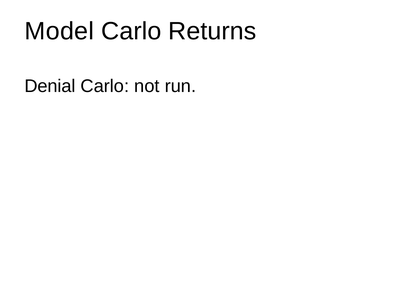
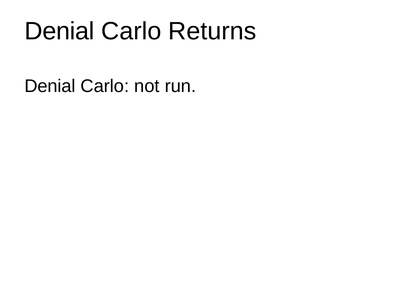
Model: Model -> Denial (60, 31)
